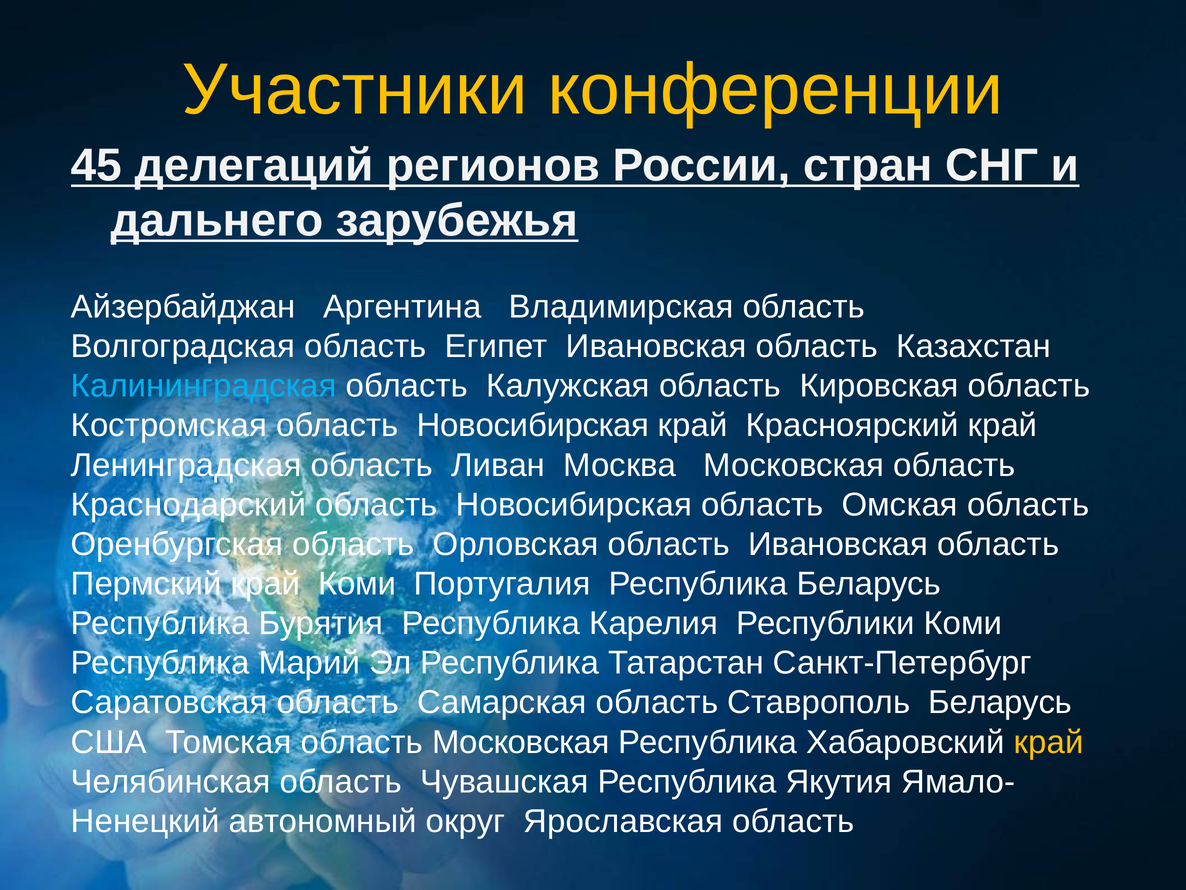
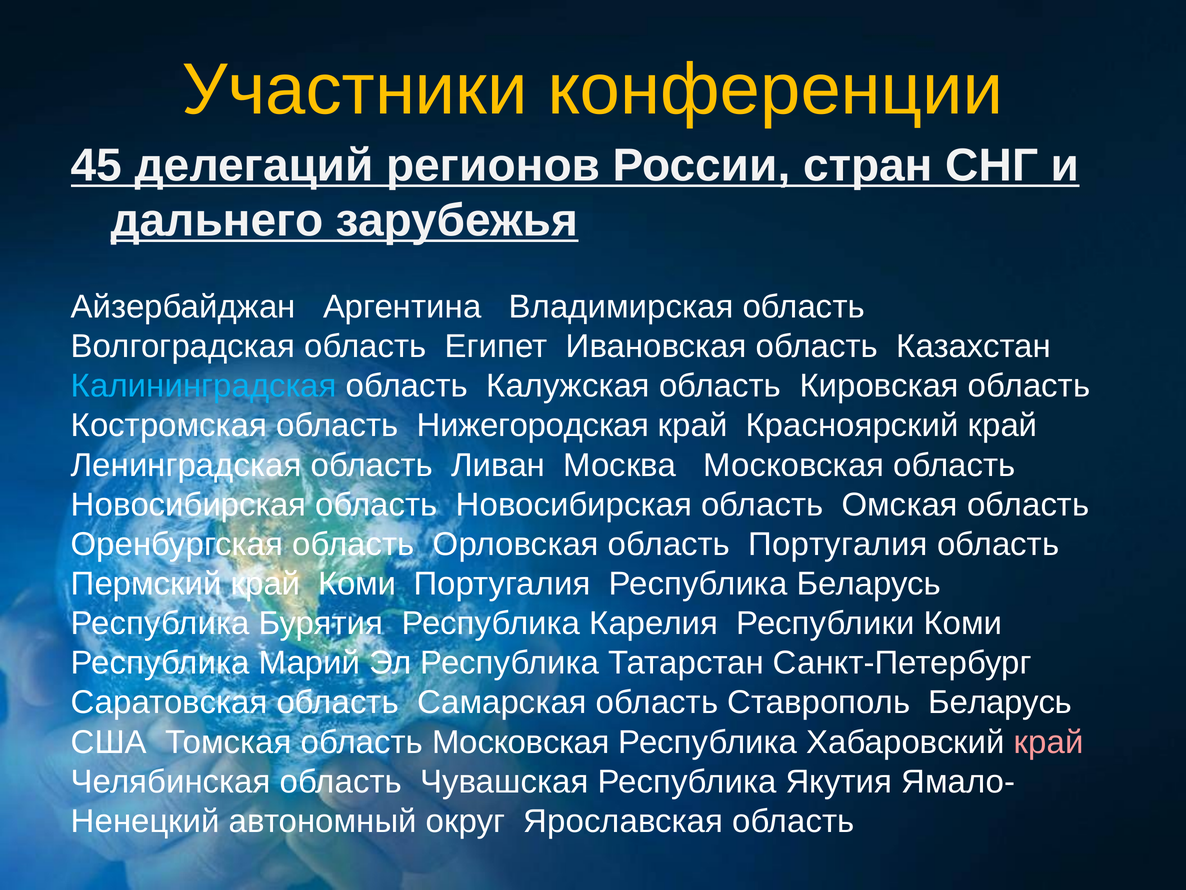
Костромская область Новосибирская: Новосибирская -> Нижегородская (533, 425)
Краснодарский: Краснодарский -> Новосибирская (189, 504)
область Ивановская: Ивановская -> Португалия (838, 544)
край colour: yellow -> pink (1049, 742)
